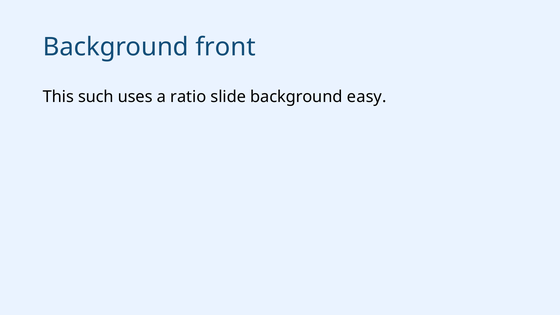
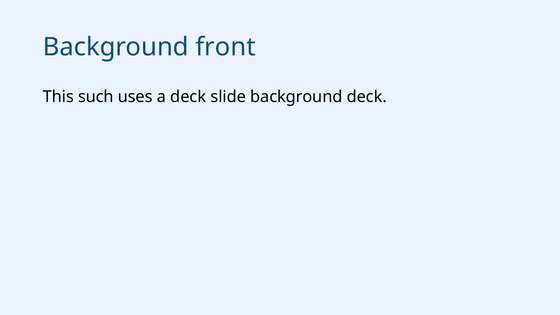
a ratio: ratio -> deck (188, 97)
background easy: easy -> deck (367, 97)
